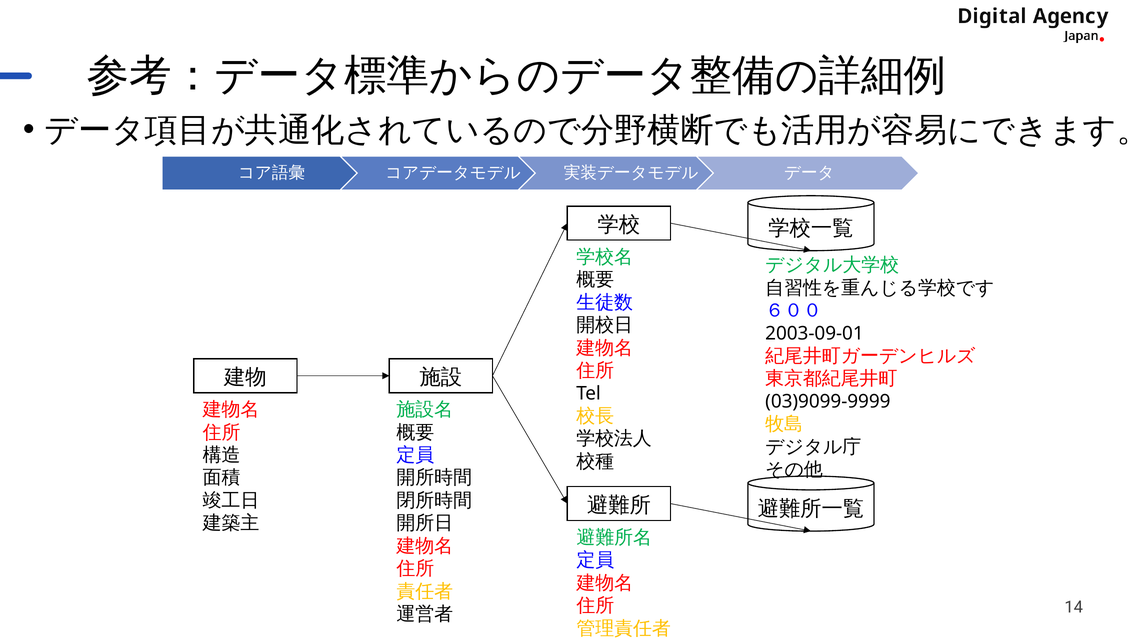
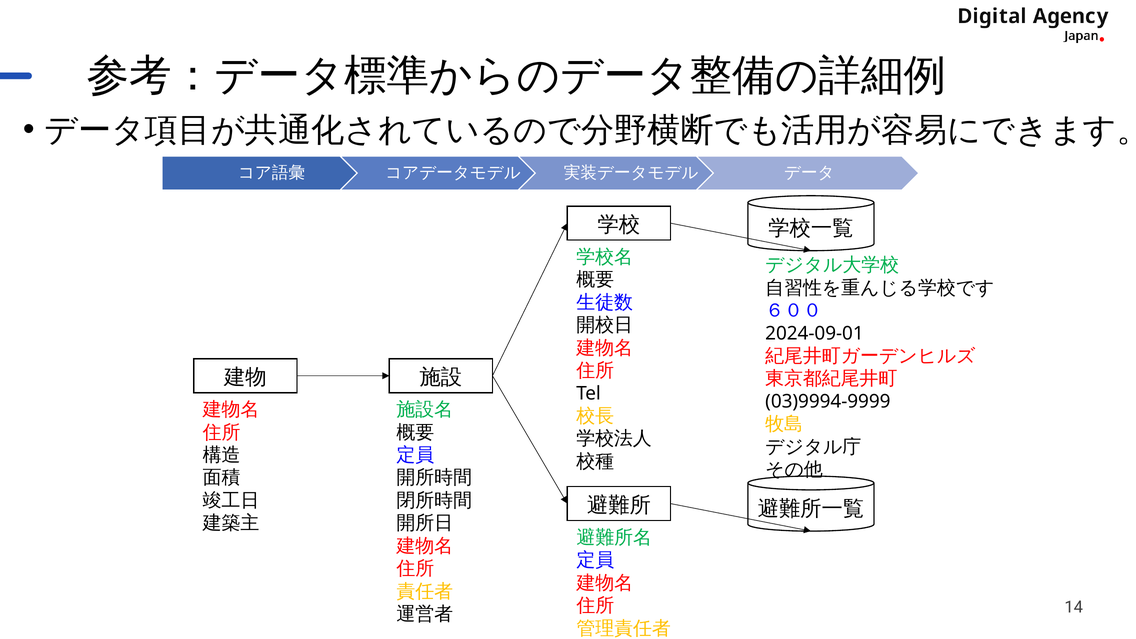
2003-09-01: 2003-09-01 -> 2024-09-01 (814, 333)
03)9099-9999: 03)9099-9999 -> 03)9994-9999 (828, 401)
